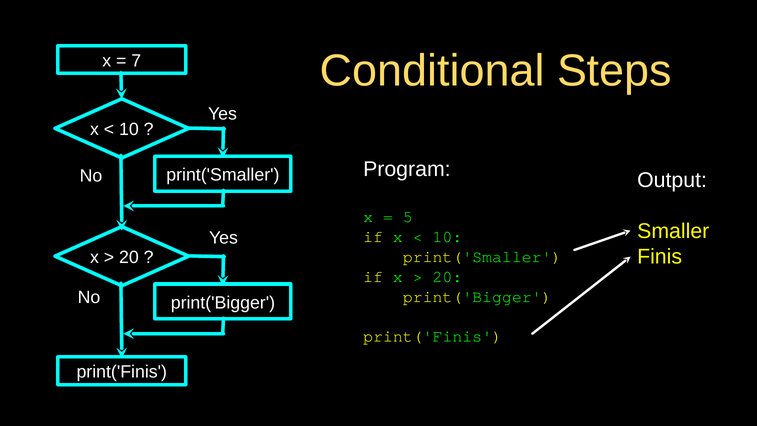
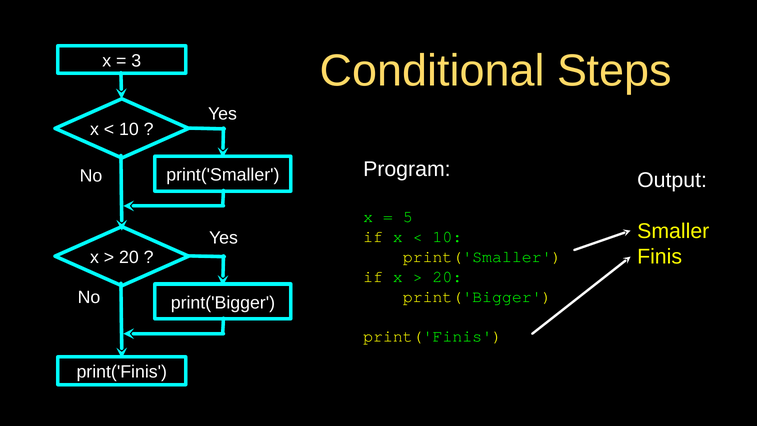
7: 7 -> 3 (136, 61)
